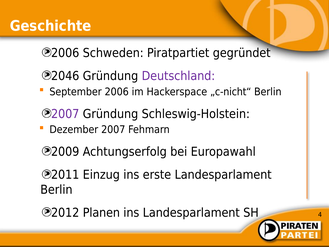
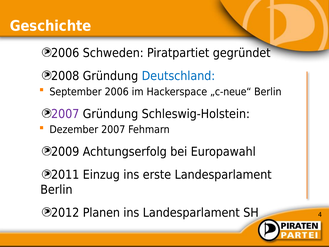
2046: 2046 -> 2008 (65, 76)
Deutschland colour: purple -> blue (178, 76)
„c-nicht“: „c-nicht“ -> „c-neue“ (231, 92)
